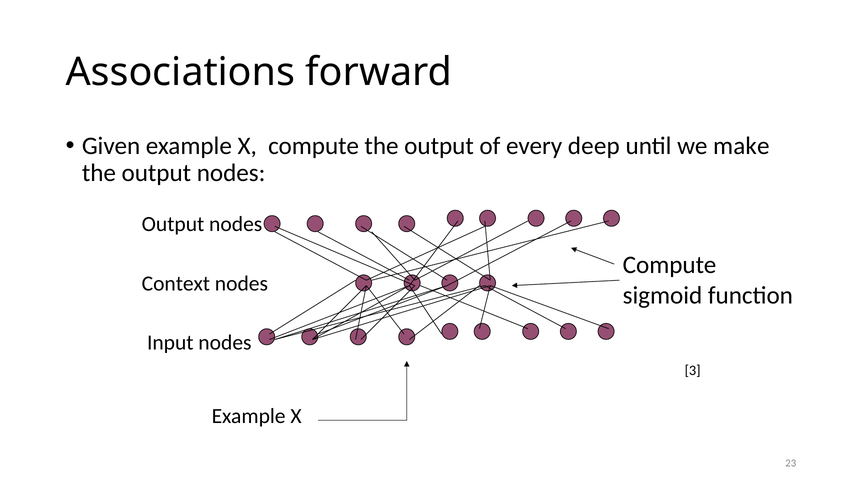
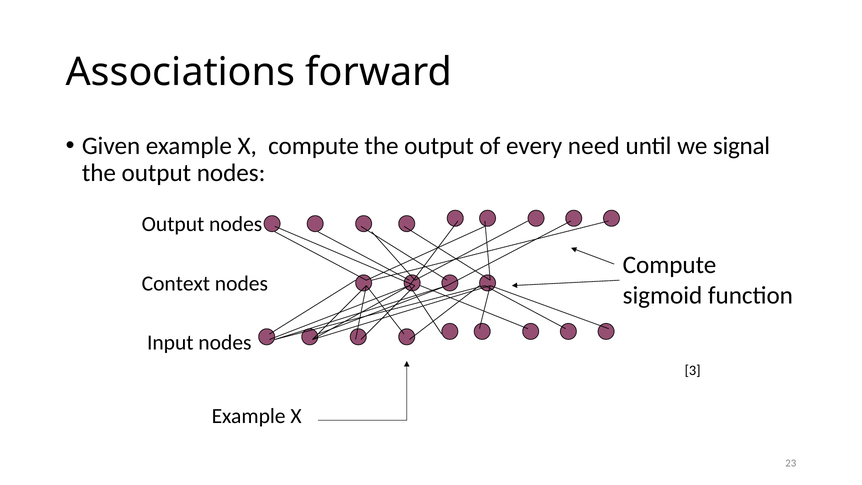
deep: deep -> need (594, 146)
make: make -> signal (742, 146)
